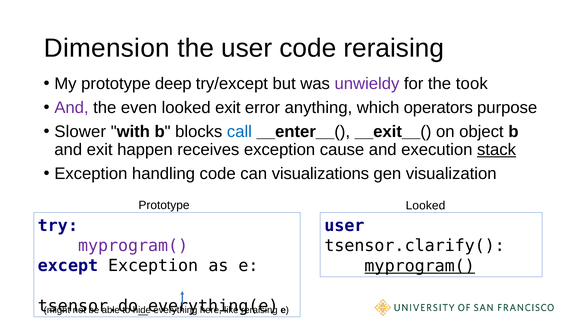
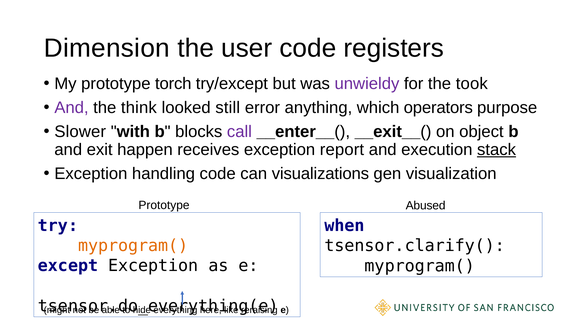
code reraising: reraising -> registers (394, 48)
deep: deep -> torch (173, 84)
even: even -> think (139, 108)
looked exit: exit -> still (228, 108)
call colour: blue -> purple (239, 132)
cause: cause -> report (342, 150)
Prototype Looked: Looked -> Abused (426, 205)
user: user -> when (345, 226)
myprogram( colour: purple -> orange (133, 245)
myprogram( underline: present -> none (420, 266)
